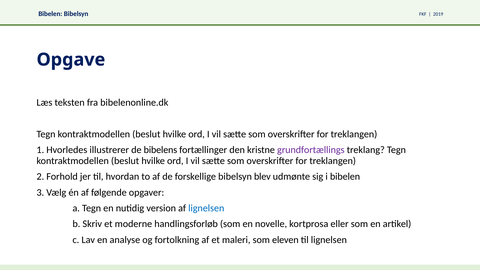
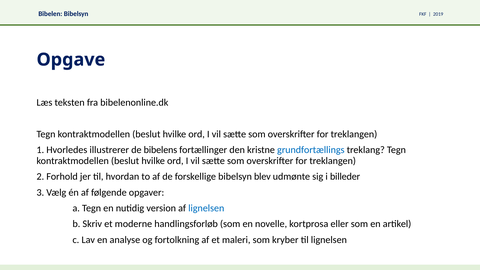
grundfortællings colour: purple -> blue (311, 150)
i bibelen: bibelen -> billeder (345, 177)
eleven: eleven -> kryber (285, 240)
